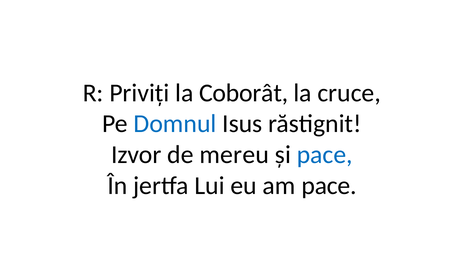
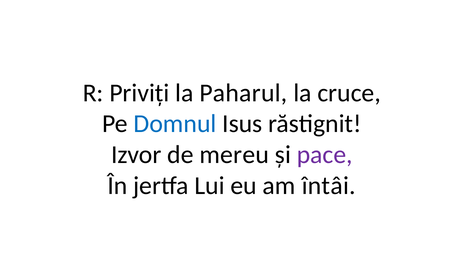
Coborât: Coborât -> Paharul (243, 93)
pace colour: blue -> purple (325, 155)
am pace: pace -> întâi (329, 186)
